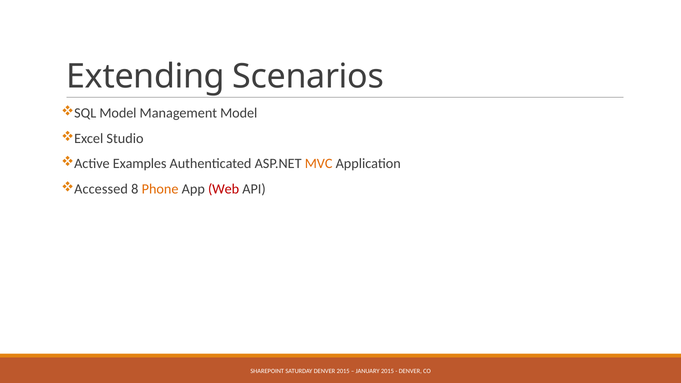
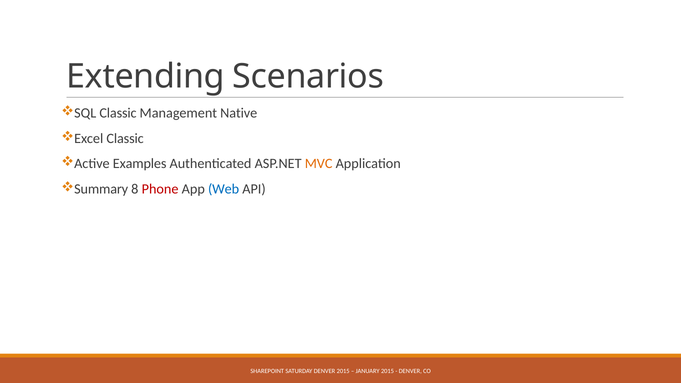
SQL Model: Model -> Classic (118, 113)
Management Model: Model -> Native (239, 113)
Excel Studio: Studio -> Classic (125, 138)
Accessed: Accessed -> Summary (101, 189)
Phone colour: orange -> red (160, 189)
Web colour: red -> blue (224, 189)
